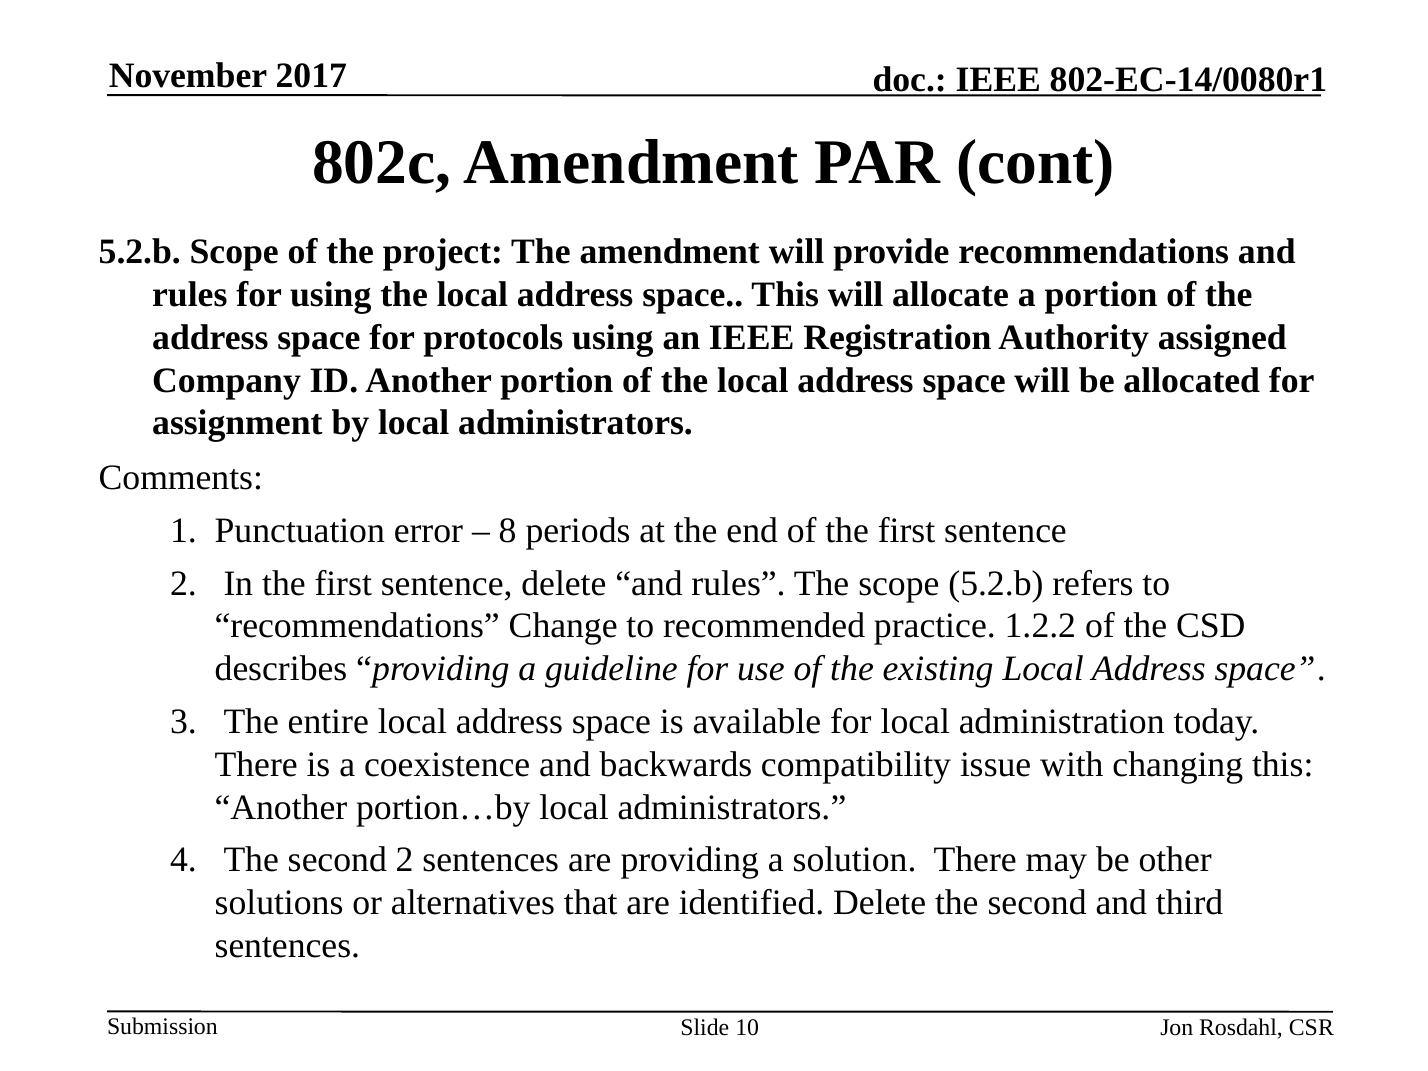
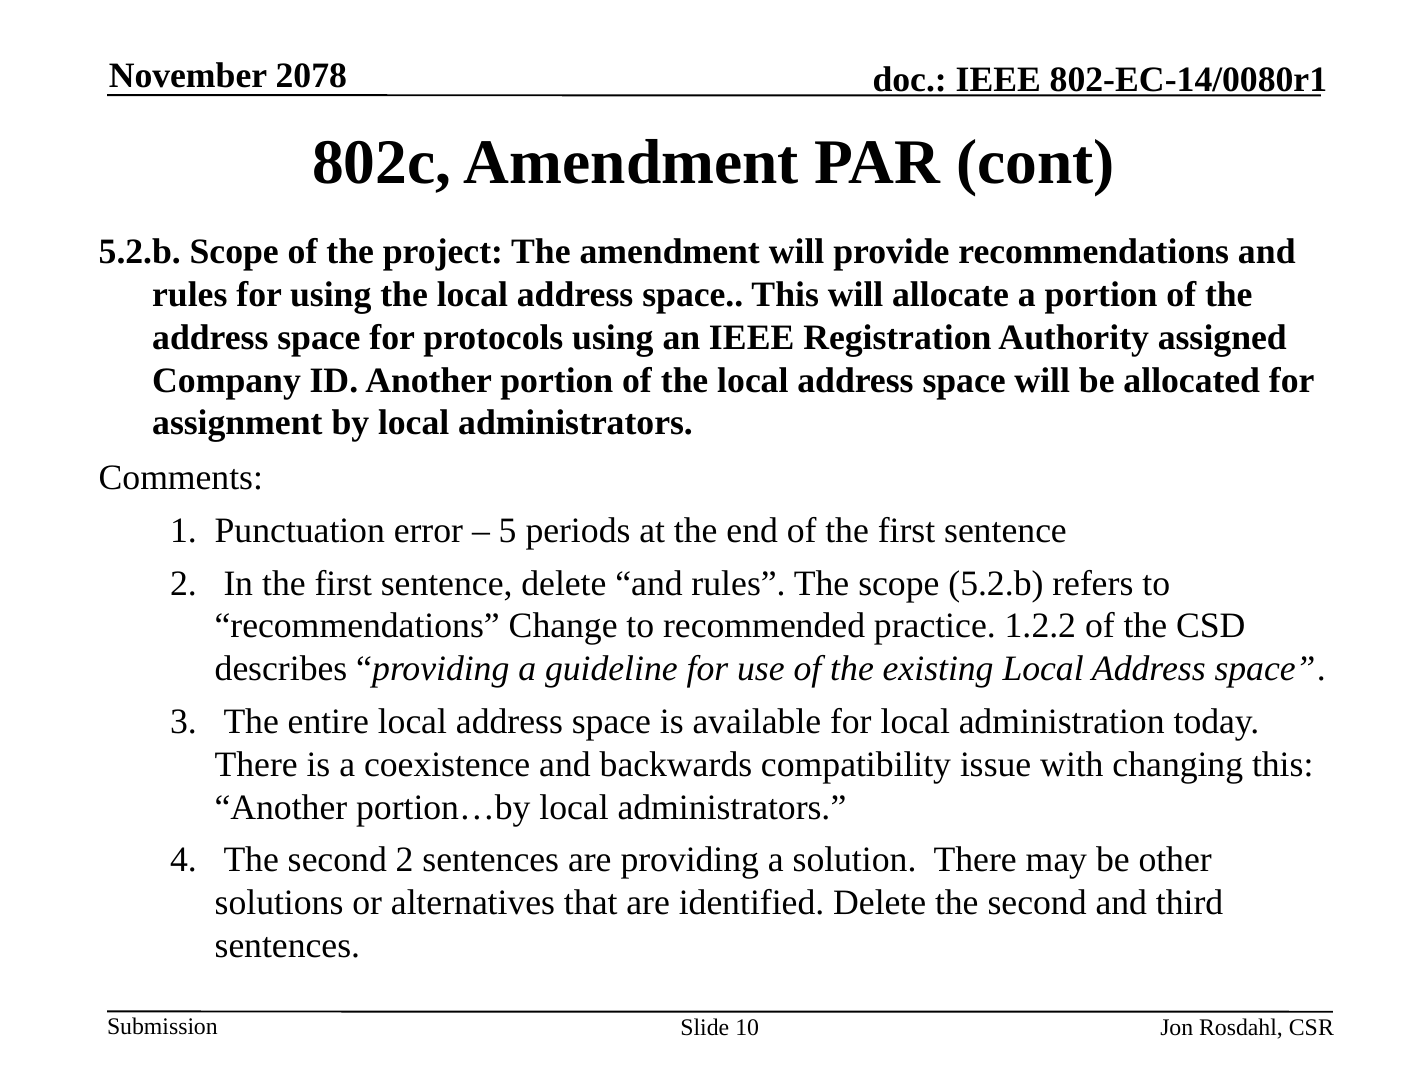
2017: 2017 -> 2078 (311, 76)
8: 8 -> 5 (508, 531)
